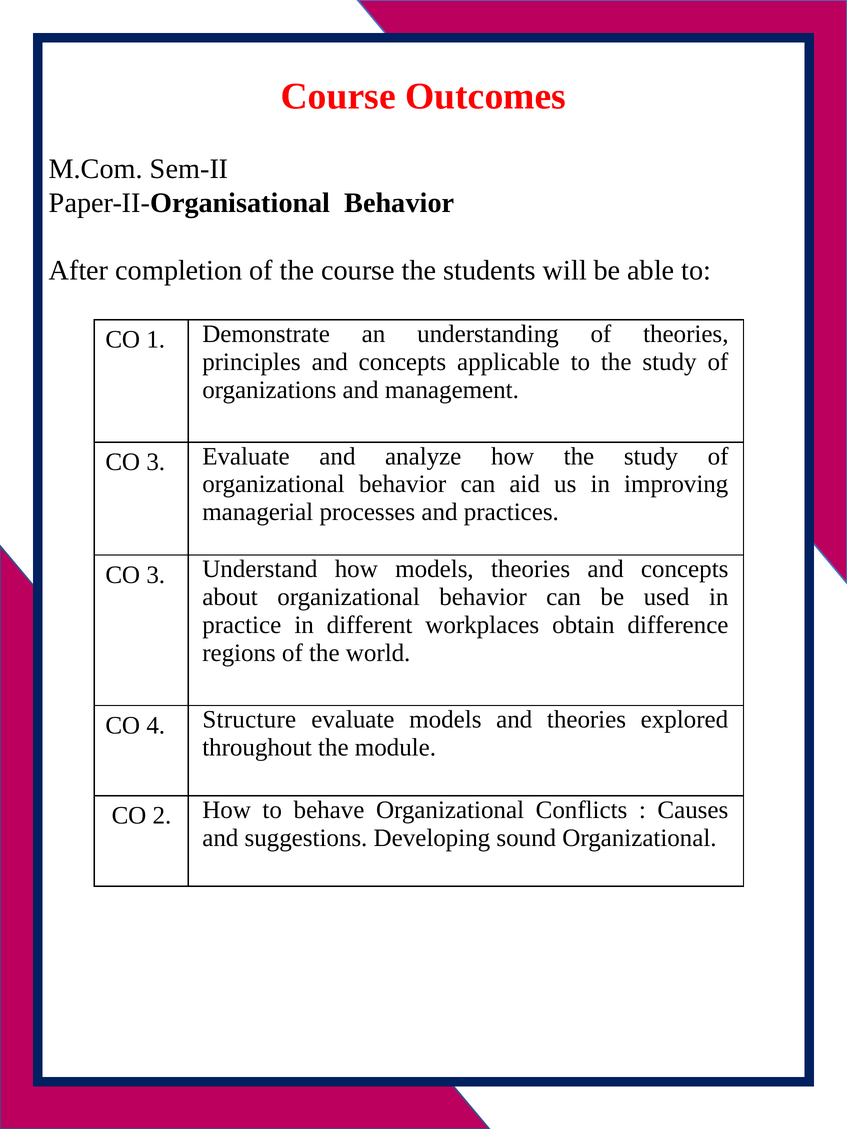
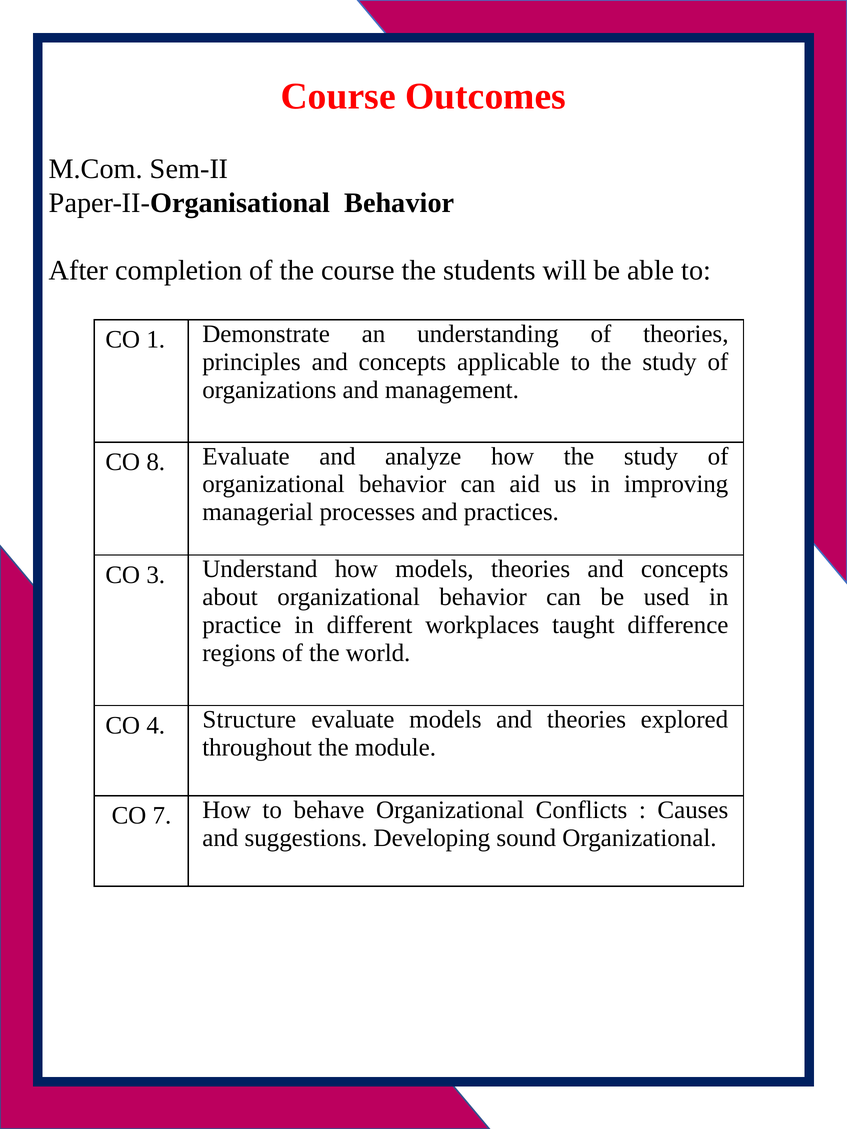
3: 3 -> 8 (156, 462)
obtain: obtain -> taught (583, 625)
2: 2 -> 7 (162, 816)
